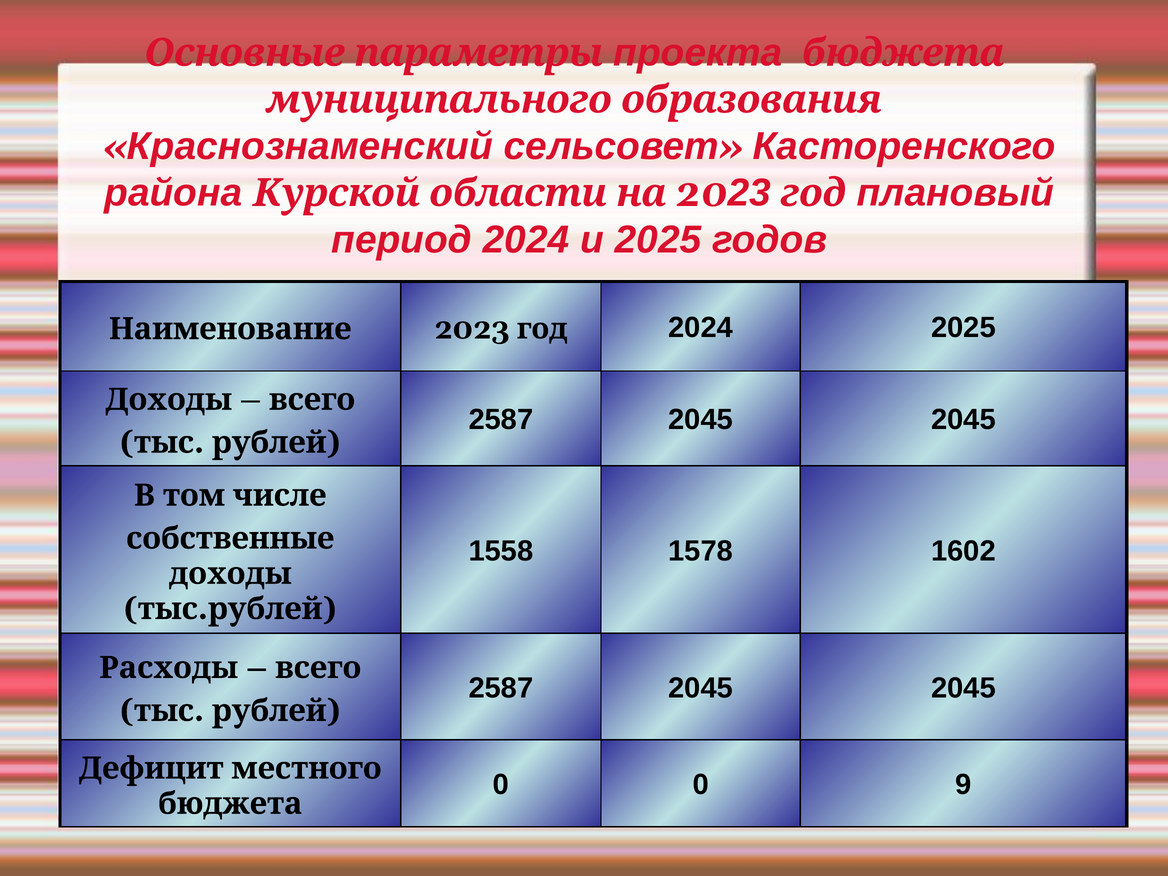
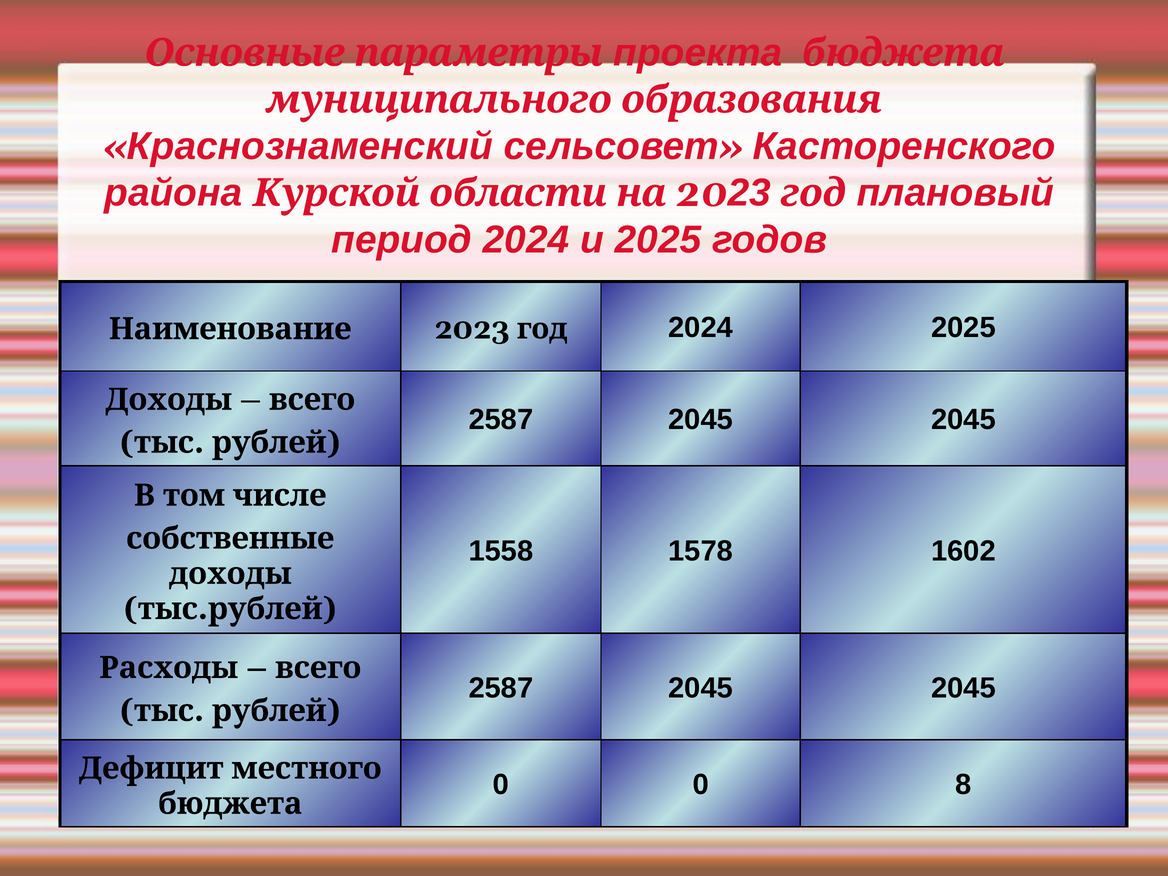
9: 9 -> 8 (964, 785)
